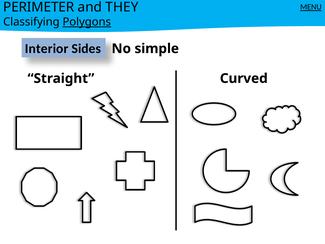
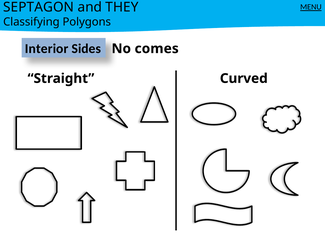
PERIMETER: PERIMETER -> SEPTAGON (39, 7)
Polygons underline: present -> none (87, 22)
simple: simple -> comes (157, 49)
